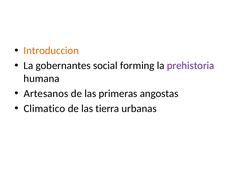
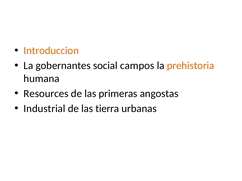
forming: forming -> campos (137, 66)
prehistoria colour: purple -> orange (191, 66)
Artesanos: Artesanos -> Resources (46, 94)
Climatico: Climatico -> Industrial (45, 109)
